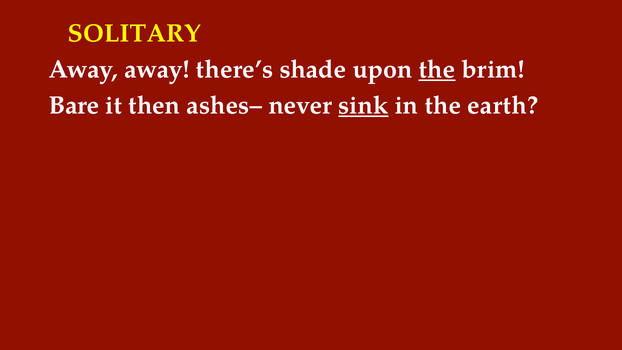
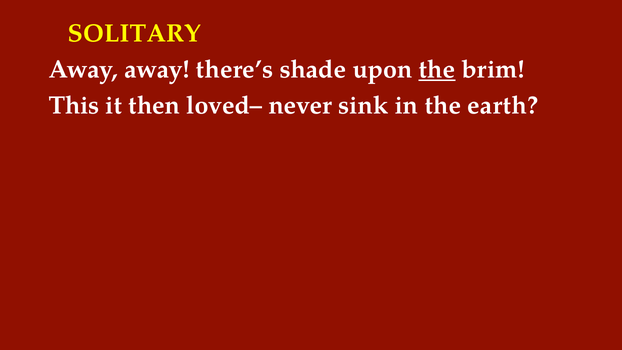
Bare: Bare -> This (74, 106)
ashes–: ashes– -> loved– (224, 106)
sink underline: present -> none (363, 106)
